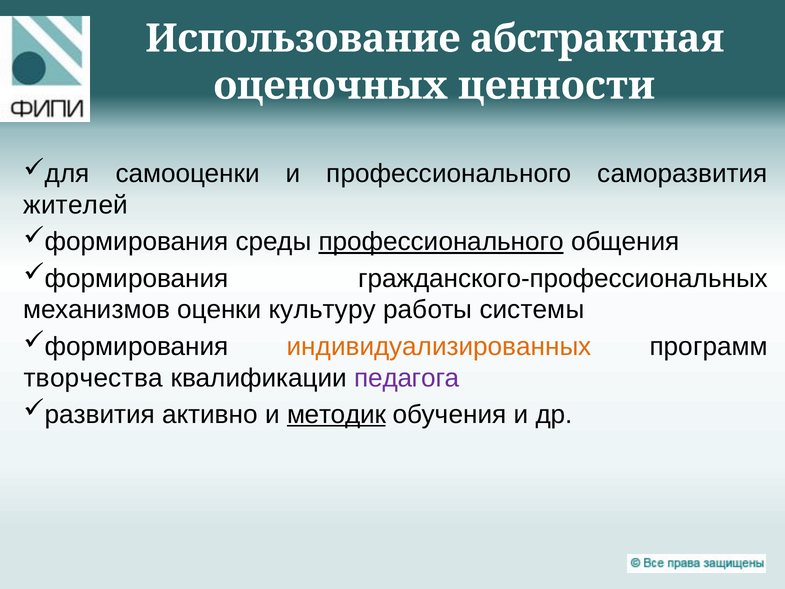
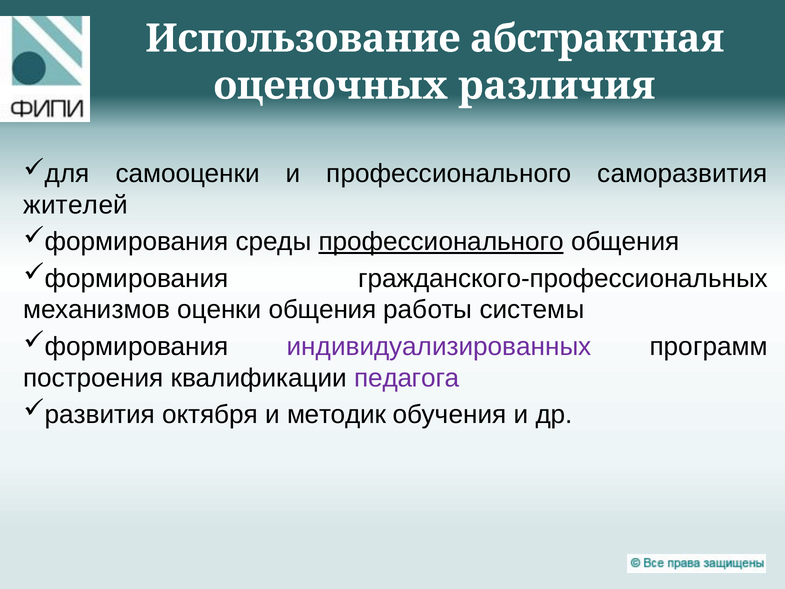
ценности: ценности -> различия (557, 86)
оценки культуру: культуру -> общения (323, 310)
индивидуализированных colour: orange -> purple (439, 346)
творчества: творчества -> построения (93, 378)
активно: активно -> октября (210, 414)
методик underline: present -> none (336, 414)
